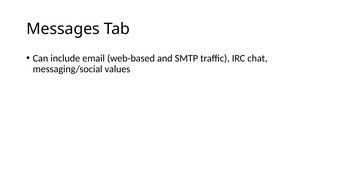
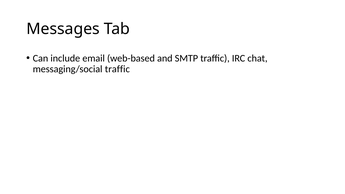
messaging/social values: values -> traffic (117, 69)
